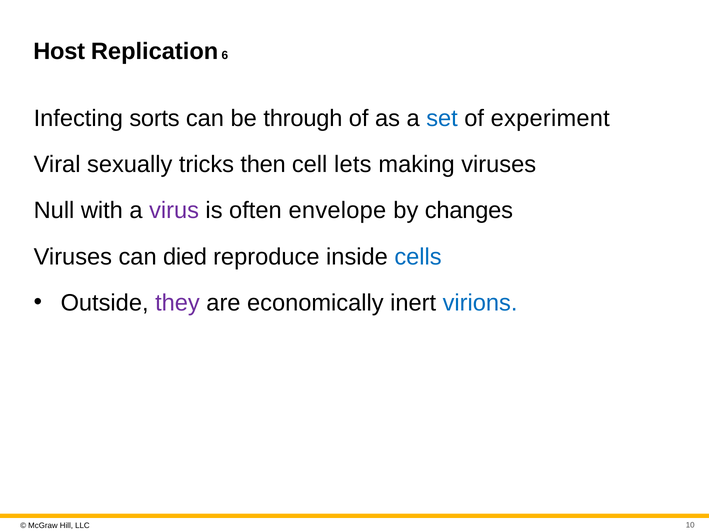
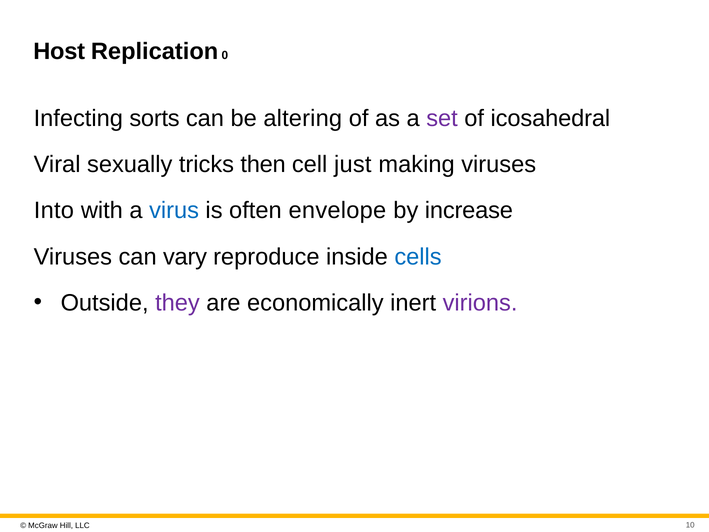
6: 6 -> 0 (225, 56)
through: through -> altering (303, 118)
set colour: blue -> purple (442, 118)
experiment: experiment -> icosahedral (550, 118)
lets: lets -> just (353, 164)
Null: Null -> Into (54, 211)
virus colour: purple -> blue (174, 211)
changes: changes -> increase (469, 211)
died: died -> vary (185, 257)
virions colour: blue -> purple (480, 303)
